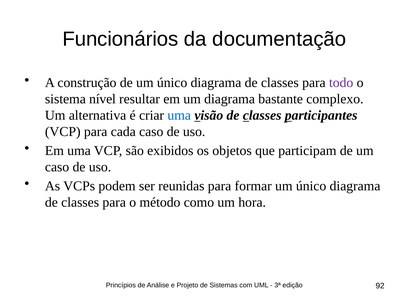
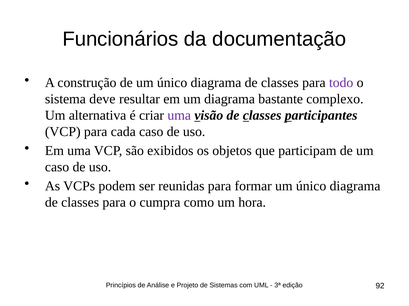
nível: nível -> deve (102, 99)
uma colour: blue -> purple (179, 115)
método: método -> cumpra (160, 203)
